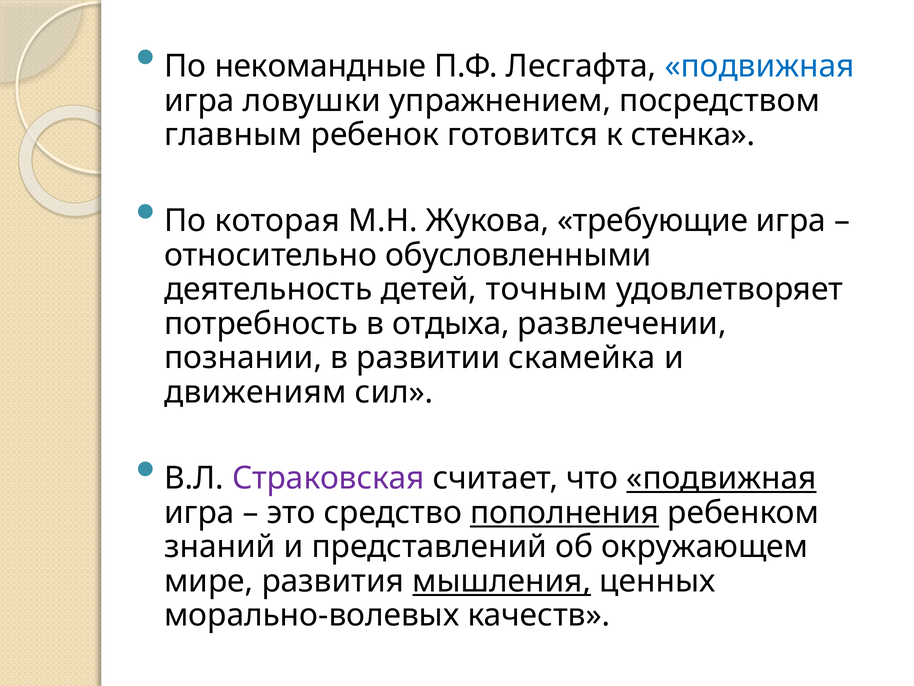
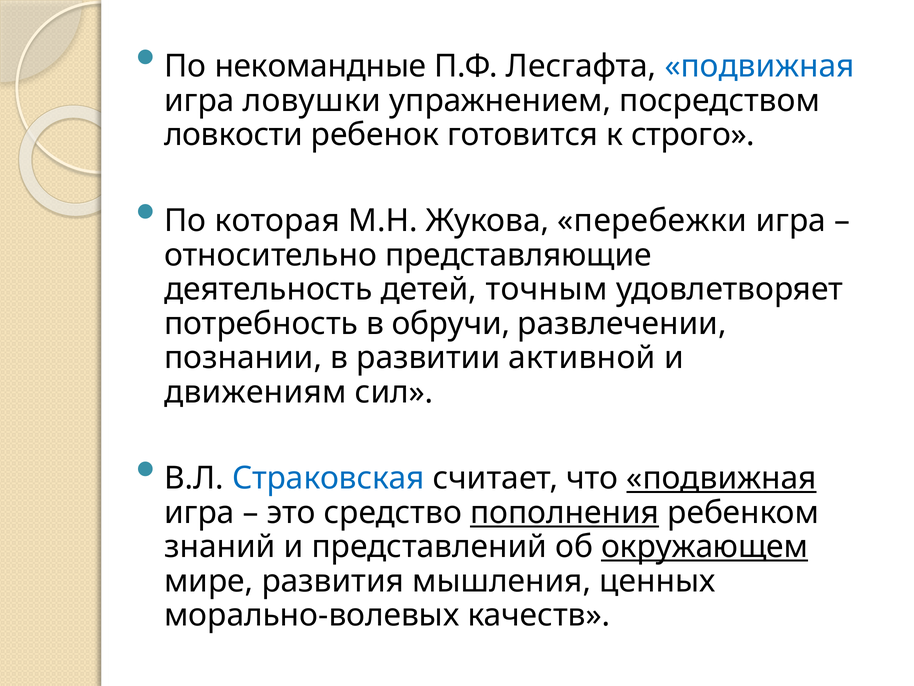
главным: главным -> ловкости (234, 135)
стенка: стенка -> строго (693, 135)
требующие: требующие -> перебежки (652, 221)
обусловленными: обусловленными -> представляющие (518, 255)
отдыха: отдыха -> обручи (451, 323)
скамейка: скамейка -> активной (582, 358)
Страковская colour: purple -> blue (328, 478)
окружающем underline: none -> present (705, 547)
мышления underline: present -> none (502, 581)
